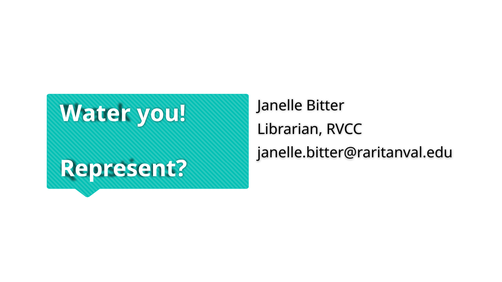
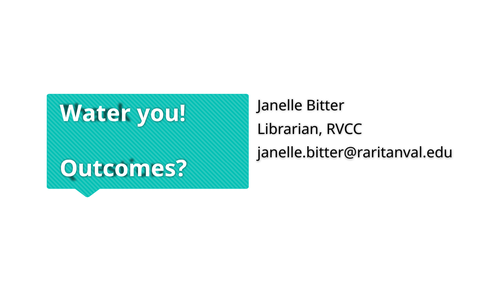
Represent: Represent -> Outcomes (123, 169)
